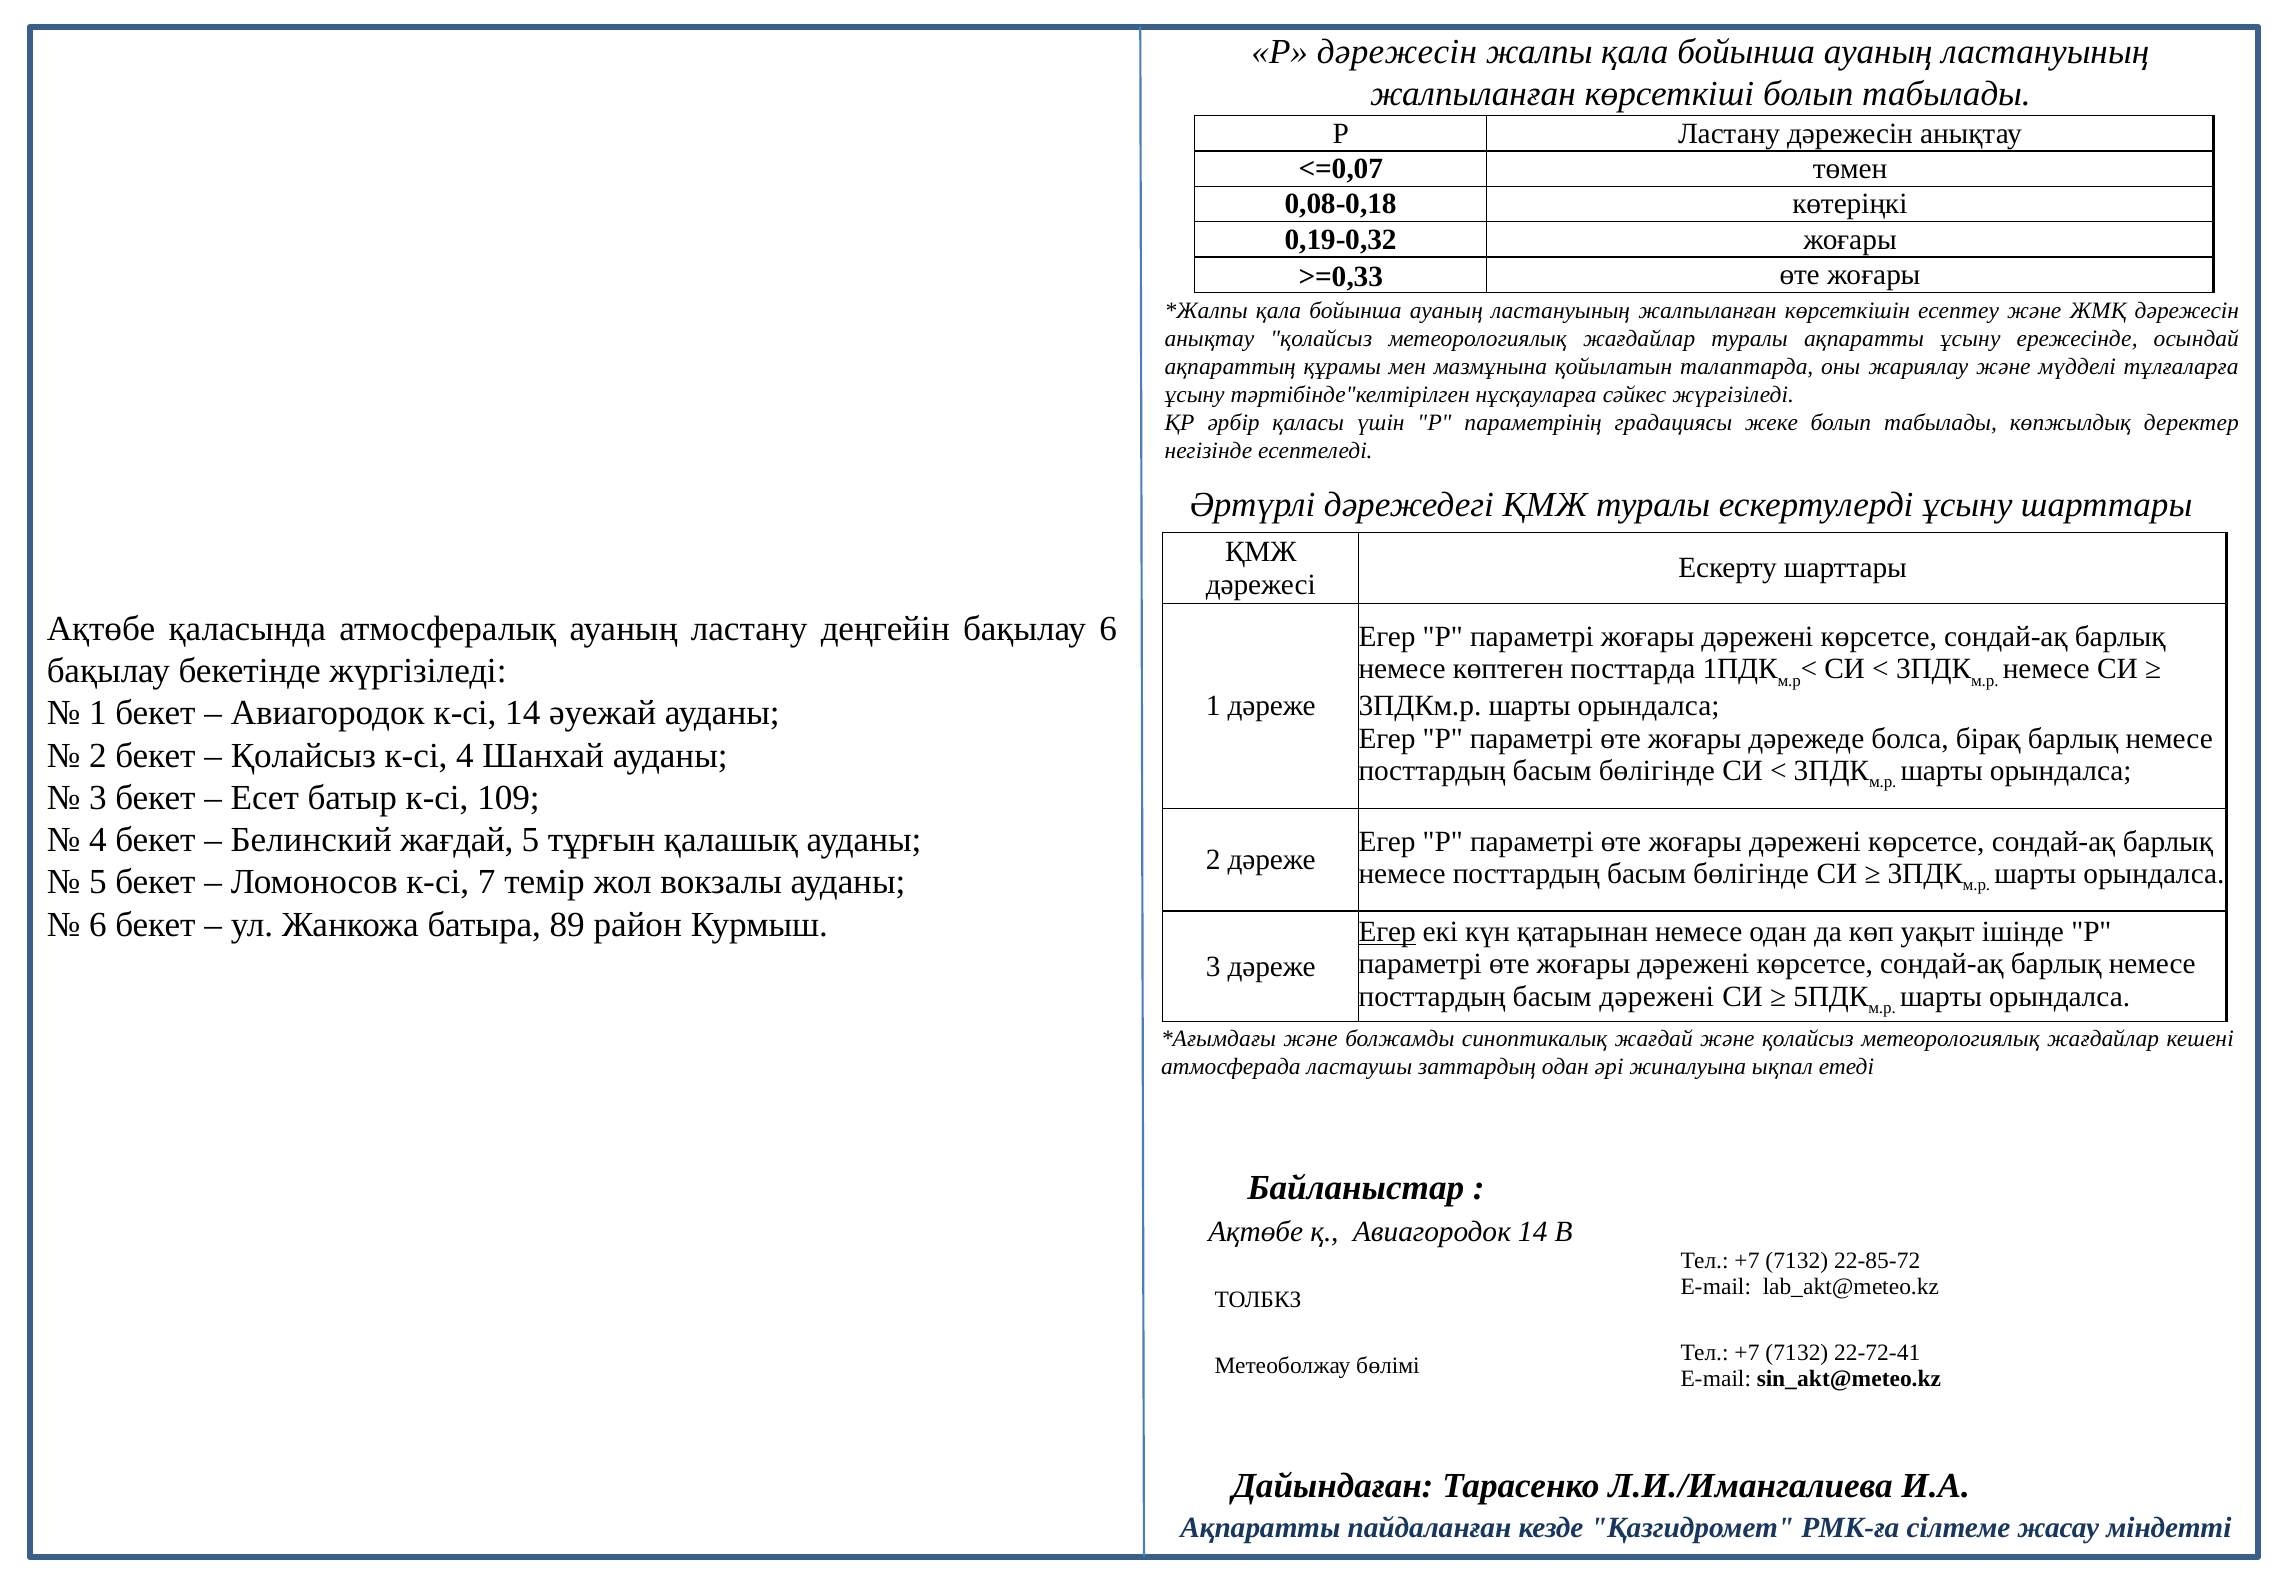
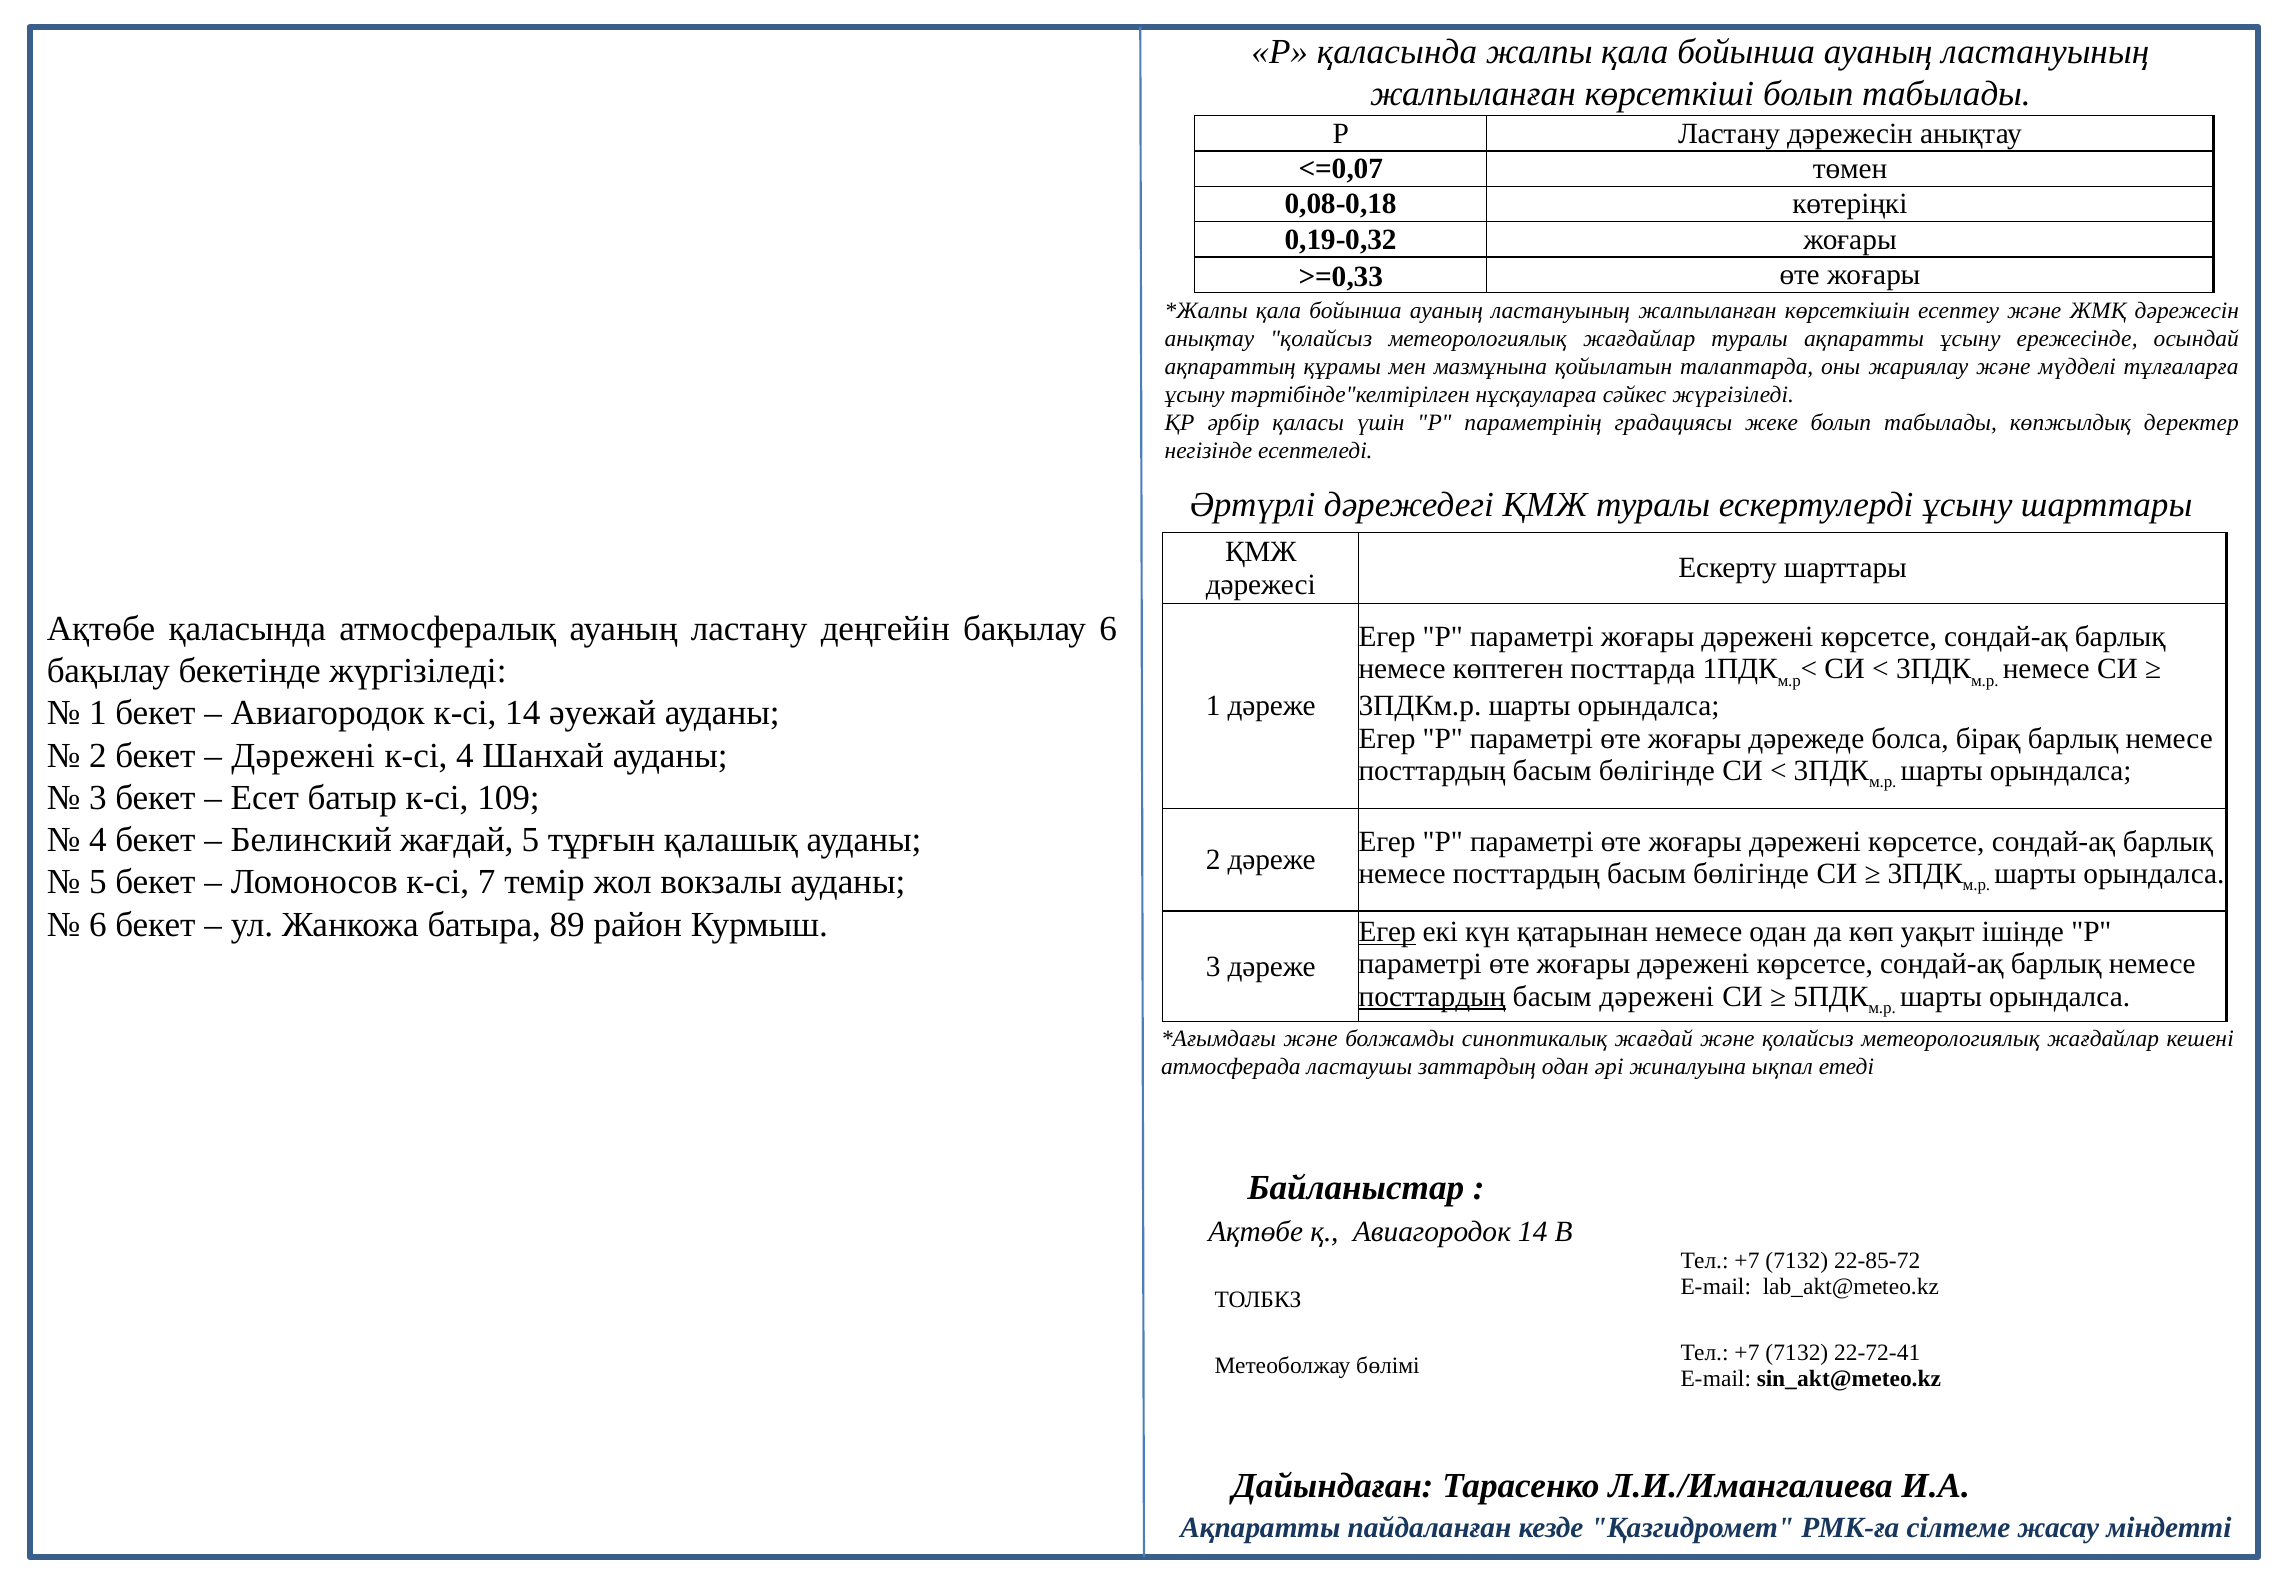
Р дәрежесін: дәрежесін -> қаласында (1397, 52)
Қолайсыз: Қолайсыз -> Дәрежені (303, 755)
посттардың underline: none -> present (1432, 996)
